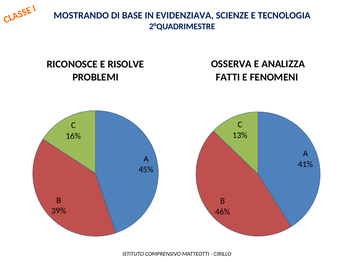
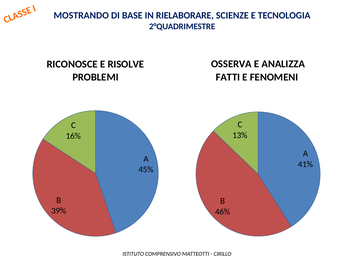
EVIDENZIAVA: EVIDENZIAVA -> RIELABORARE (185, 15)
